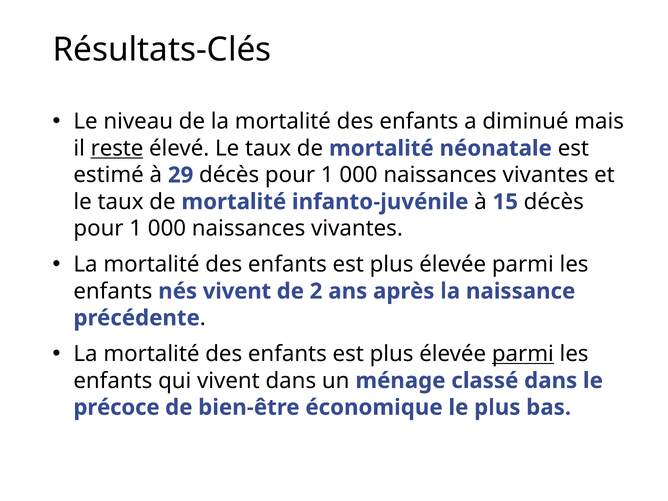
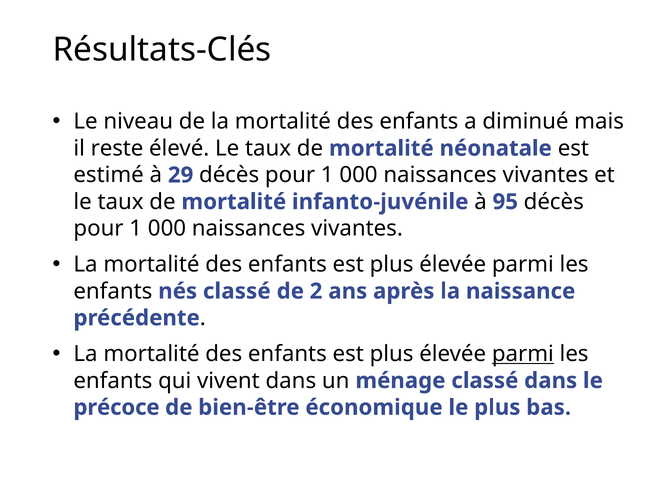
reste underline: present -> none (117, 148)
15: 15 -> 95 (505, 202)
nés vivent: vivent -> classé (237, 291)
